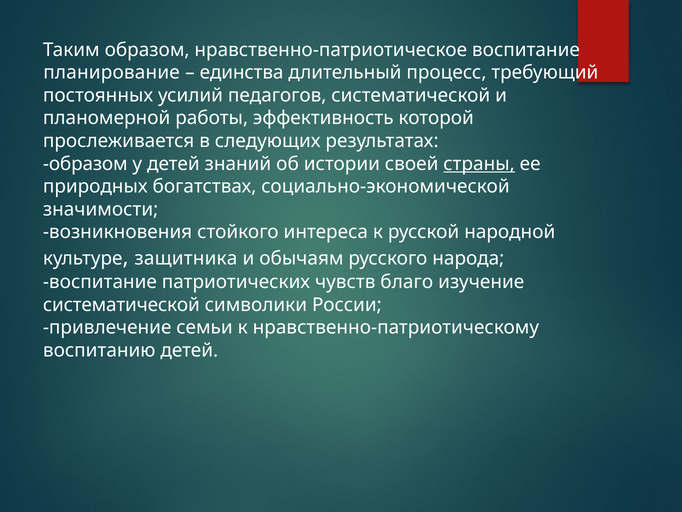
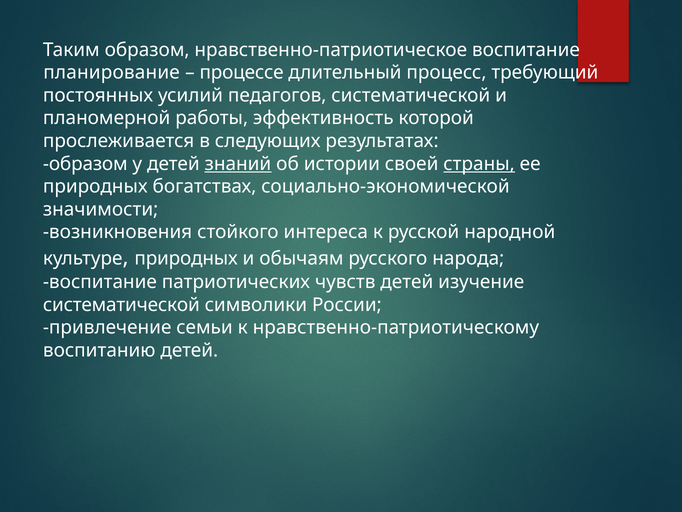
единства: единства -> процессе (242, 73)
знаний underline: none -> present (238, 164)
защитника: защитника -> природных (186, 258)
чувств благо: благо -> детей (407, 282)
